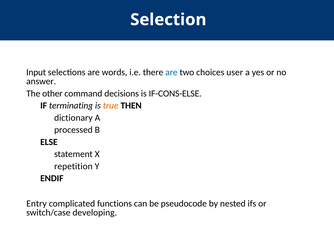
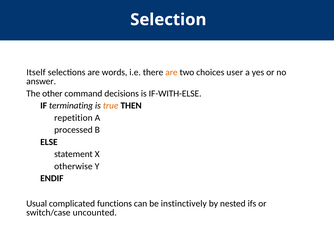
Input: Input -> Itself (36, 73)
are colour: blue -> orange (171, 73)
IF-CONS-ELSE: IF-CONS-ELSE -> IF-WITH-ELSE (175, 94)
dictionary: dictionary -> repetition (73, 118)
repetition: repetition -> otherwise (73, 167)
Entry: Entry -> Usual (37, 204)
pseudocode: pseudocode -> instinctively (184, 204)
developing: developing -> uncounted (95, 213)
